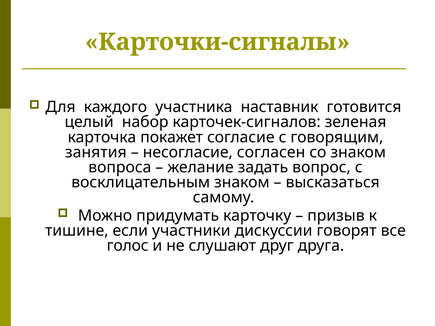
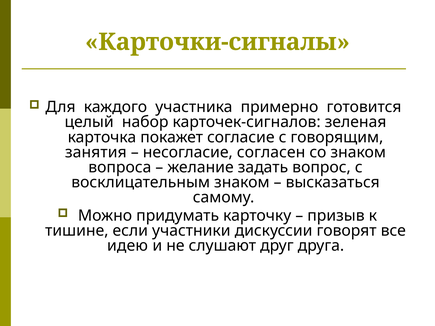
наставник: наставник -> примерно (280, 107)
голос: голос -> идею (127, 246)
